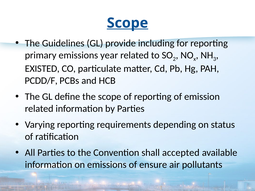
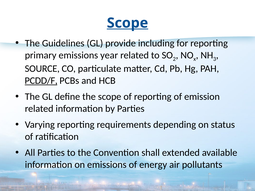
EXISTED: EXISTED -> SOURCE (42, 69)
PCDD/F underline: none -> present (41, 81)
accepted: accepted -> extended (181, 153)
ensure: ensure -> energy (153, 165)
